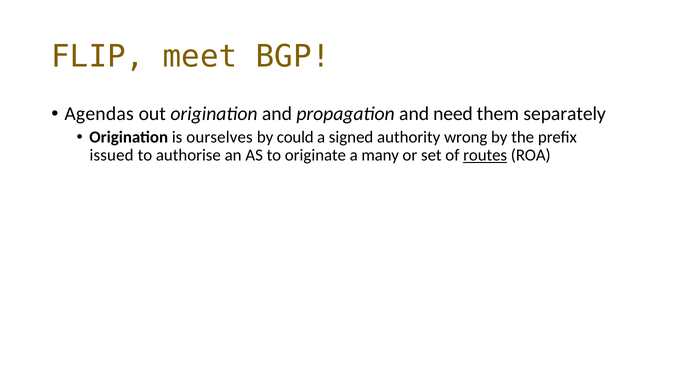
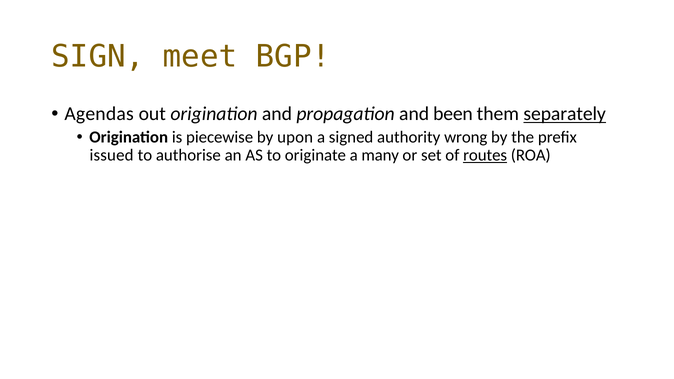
FLIP: FLIP -> SIGN (98, 57)
need: need -> been (453, 114)
separately underline: none -> present (565, 114)
ourselves: ourselves -> piecewise (220, 137)
could: could -> upon (295, 137)
